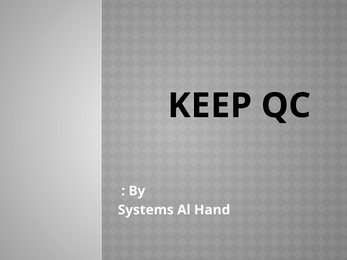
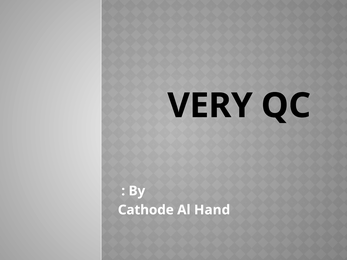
KEEP: KEEP -> VERY (210, 106)
Systems: Systems -> Cathode (146, 210)
